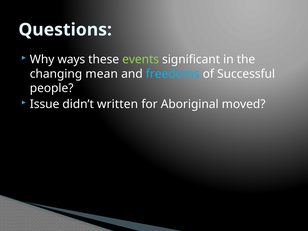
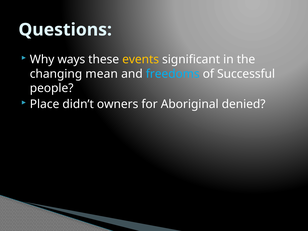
events colour: light green -> yellow (141, 59)
Issue: Issue -> Place (45, 104)
written: written -> owners (118, 104)
moved: moved -> denied (244, 104)
